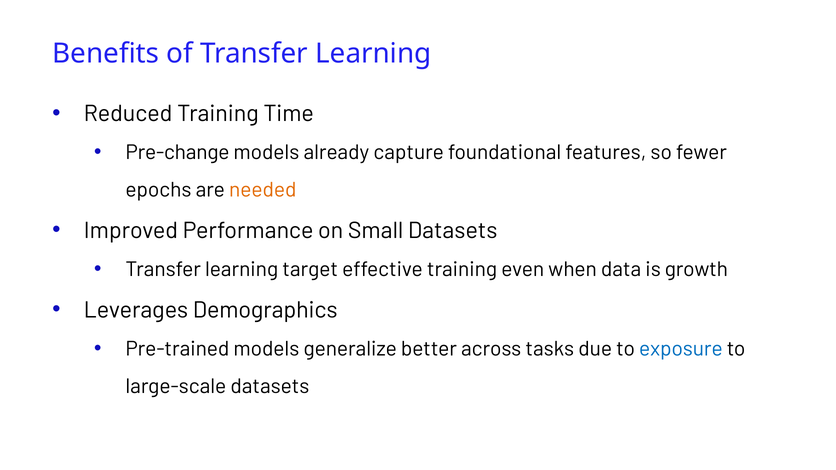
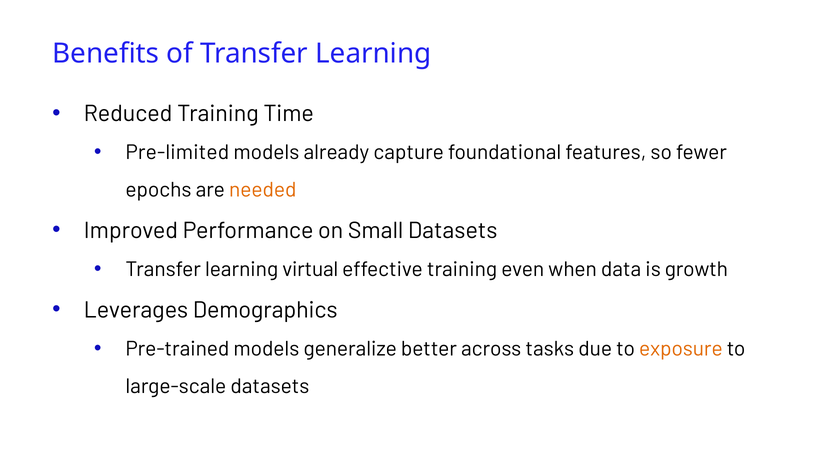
Pre-change: Pre-change -> Pre-limited (177, 153)
target: target -> virtual (310, 270)
exposure colour: blue -> orange (681, 349)
